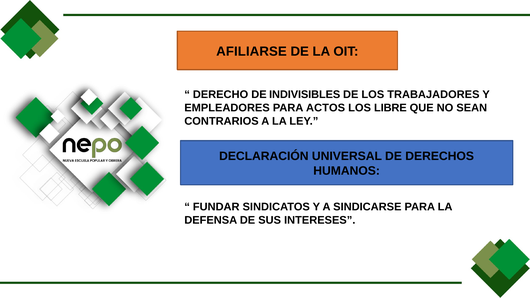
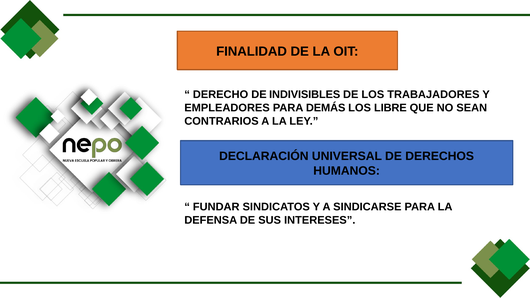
AFILIARSE: AFILIARSE -> FINALIDAD (252, 51)
ACTOS: ACTOS -> DEMÁS (326, 108)
